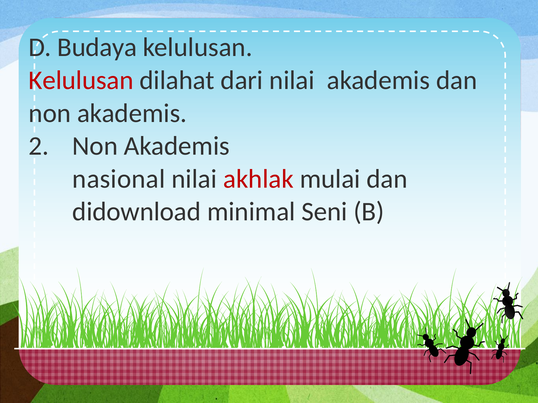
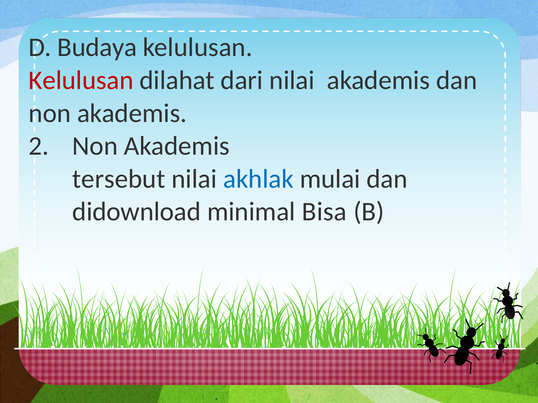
nasional: nasional -> tersebut (119, 179)
akhlak colour: red -> blue (258, 179)
Seni: Seni -> Bisa (324, 212)
